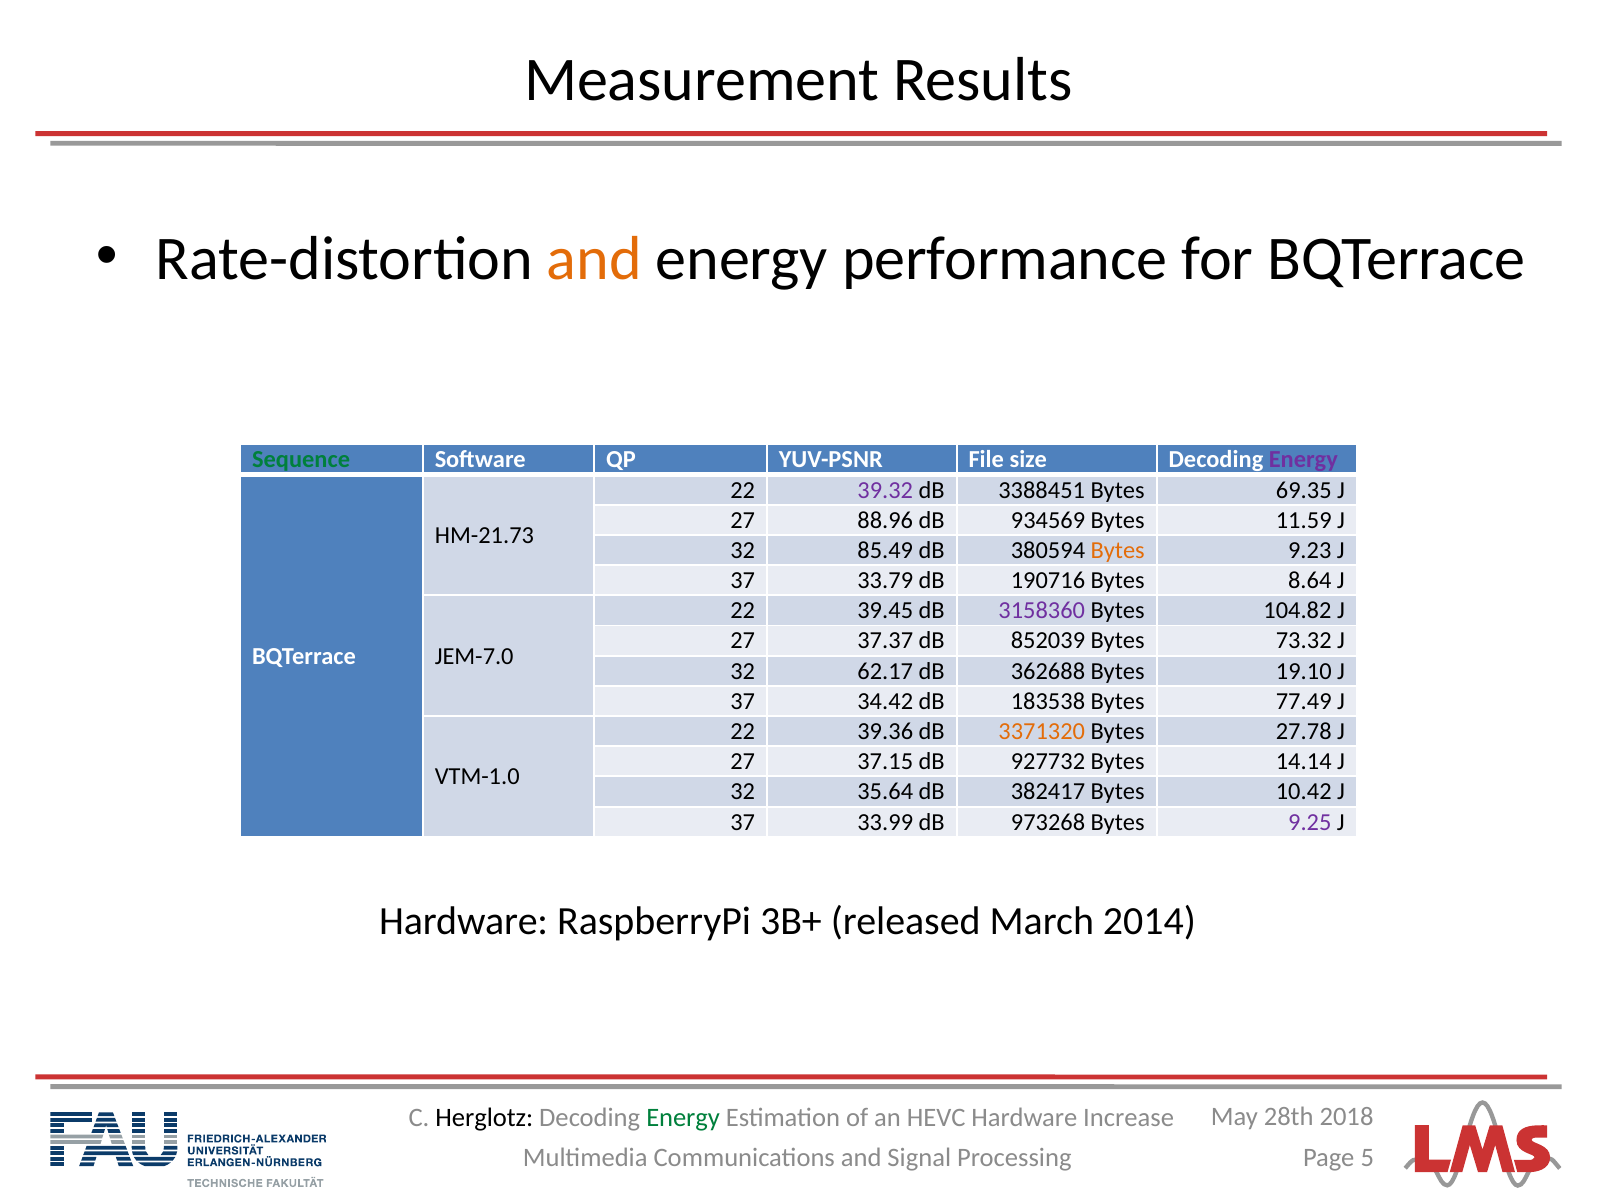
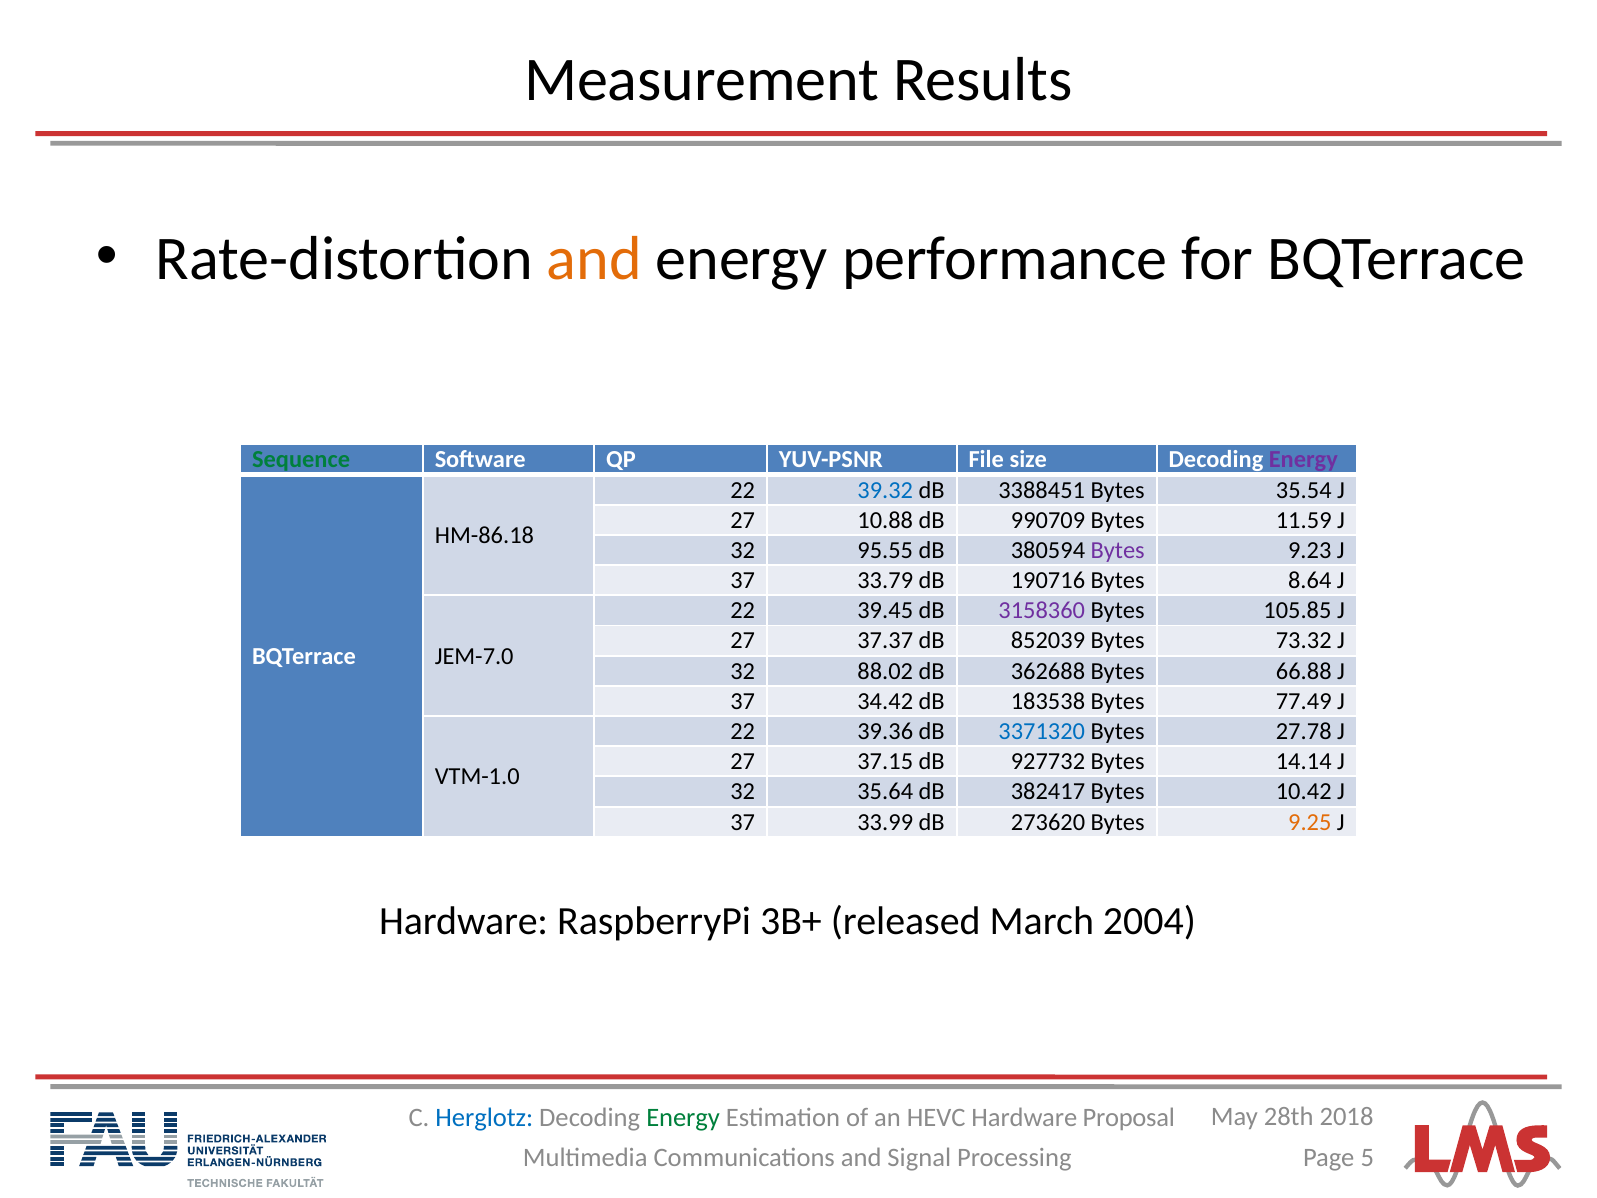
39.32 colour: purple -> blue (885, 490)
69.35: 69.35 -> 35.54 (1304, 490)
88.96: 88.96 -> 10.88 (885, 520)
934569: 934569 -> 990709 (1048, 520)
HM-21.73: HM-21.73 -> HM-86.18 (484, 535)
85.49: 85.49 -> 95.55 (885, 550)
Bytes colour: orange -> purple (1118, 550)
104.82: 104.82 -> 105.85 (1297, 611)
62.17: 62.17 -> 88.02 (885, 671)
19.10: 19.10 -> 66.88 (1304, 671)
3371320 colour: orange -> blue (1042, 731)
973268: 973268 -> 273620 (1048, 822)
9.25 colour: purple -> orange (1310, 822)
2014: 2014 -> 2004 (1149, 921)
Herglotz colour: black -> blue (484, 1117)
Increase: Increase -> Proposal (1129, 1117)
